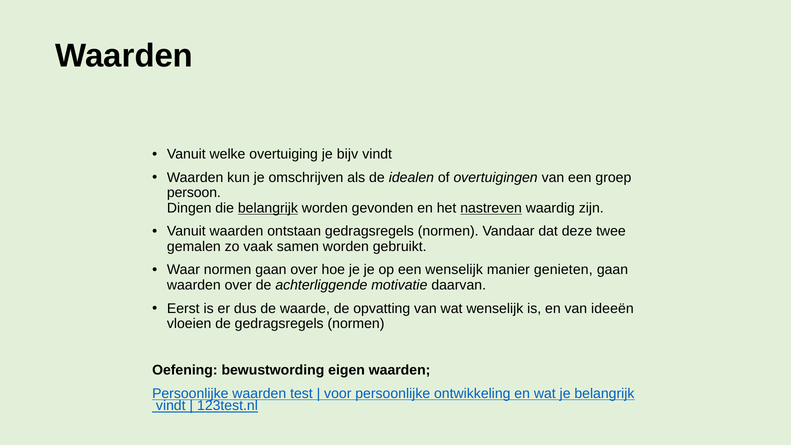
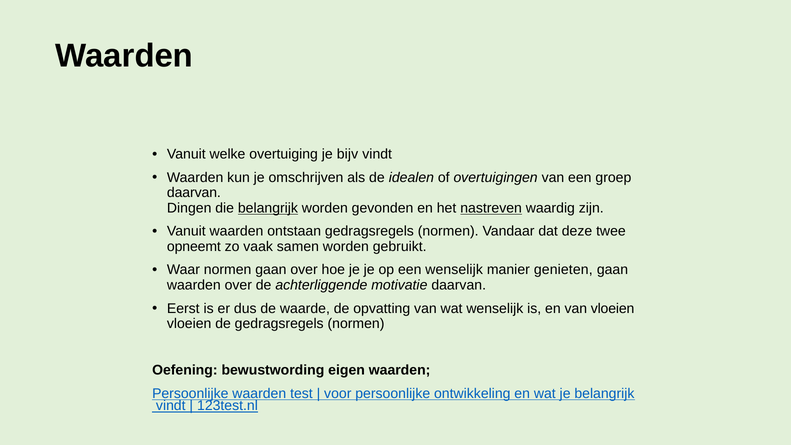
persoon: persoon -> daarvan (194, 193)
gemalen: gemalen -> opneemt (194, 246)
van ideeën: ideeën -> vloeien (613, 308)
